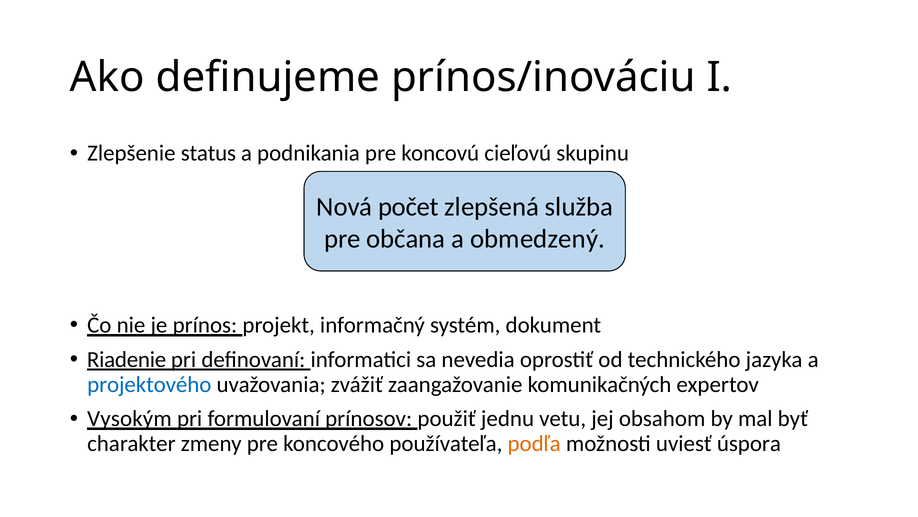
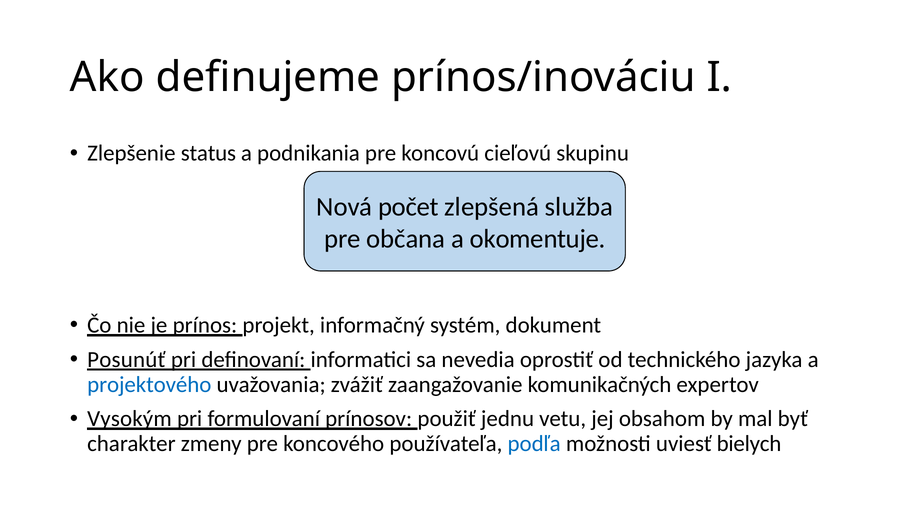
obmedzený: obmedzený -> okomentuje (538, 239)
Riadenie: Riadenie -> Posunúť (126, 359)
podľa colour: orange -> blue (534, 443)
úspora: úspora -> bielych (749, 443)
